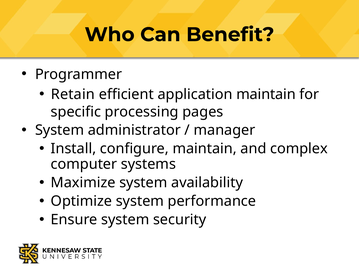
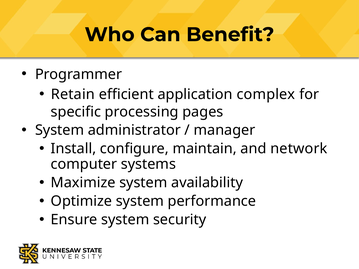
application maintain: maintain -> complex (266, 95)
complex: complex -> network (299, 149)
